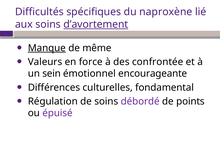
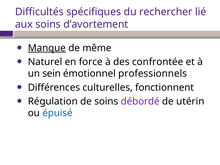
naproxène: naproxène -> rechercher (166, 12)
d’avortement underline: present -> none (96, 24)
Valeurs: Valeurs -> Naturel (45, 62)
encourageante: encourageante -> professionnels (153, 74)
fondamental: fondamental -> fonctionnent (165, 87)
points: points -> utérin (190, 101)
épuisé colour: purple -> blue (57, 113)
